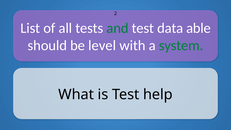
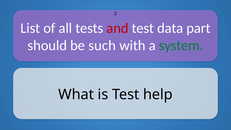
and colour: green -> red (117, 28)
able: able -> part (198, 28)
level: level -> such (102, 45)
